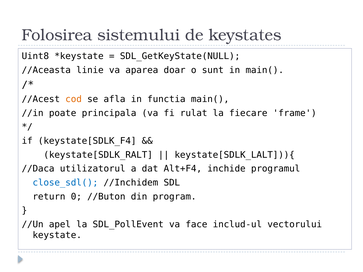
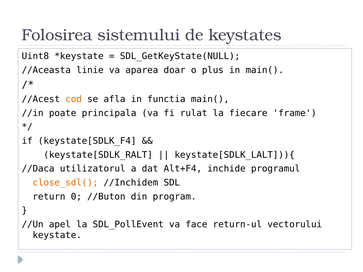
sunt: sunt -> plus (213, 70)
close_sdl( colour: blue -> orange (65, 183)
includ-ul: includ-ul -> return-ul (237, 225)
